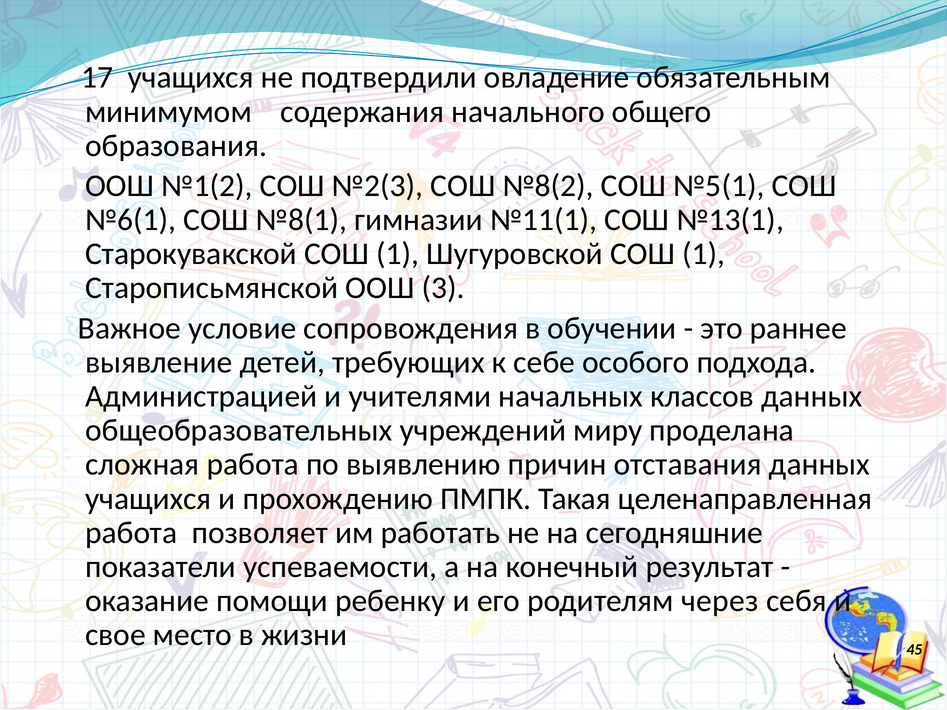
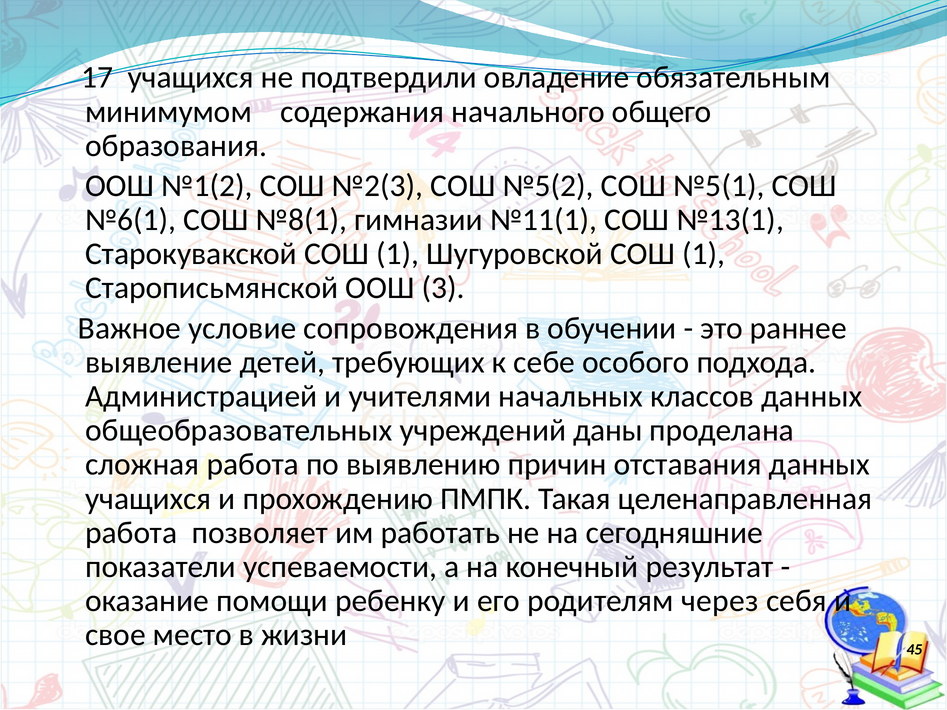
№8(2: №8(2 -> №5(2 (548, 186)
миру: миру -> даны (608, 431)
